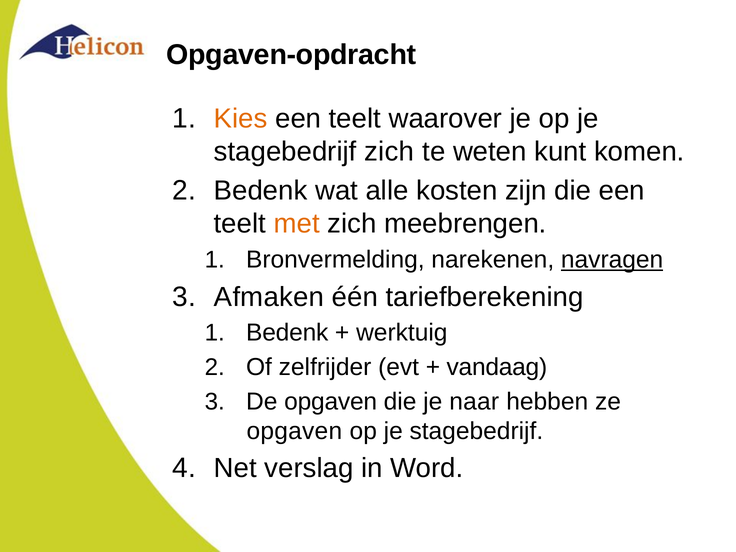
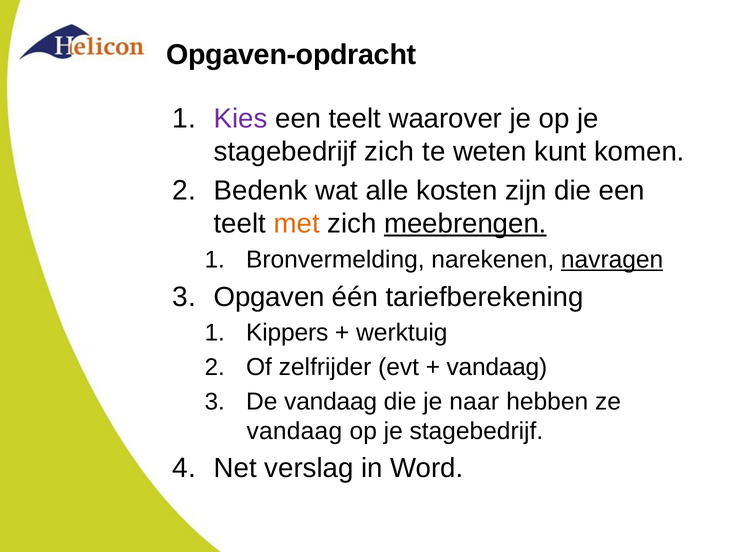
Kies colour: orange -> purple (241, 118)
meebrengen underline: none -> present (465, 224)
Afmaken: Afmaken -> Opgaven (269, 297)
Bedenk: Bedenk -> Kippers (287, 333)
De opgaven: opgaven -> vandaag (331, 402)
opgaven: opgaven -> vandaag (294, 431)
